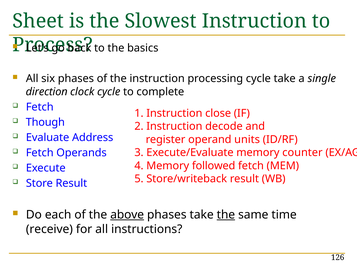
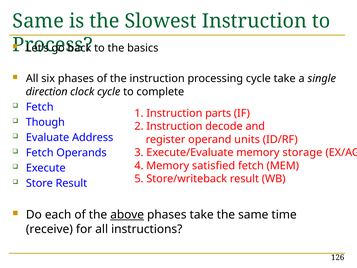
Sheet: Sheet -> Same (38, 21)
close: close -> parts (218, 113)
counter: counter -> storage (302, 152)
followed: followed -> satisfied (214, 166)
the underline: present -> none (226, 215)
